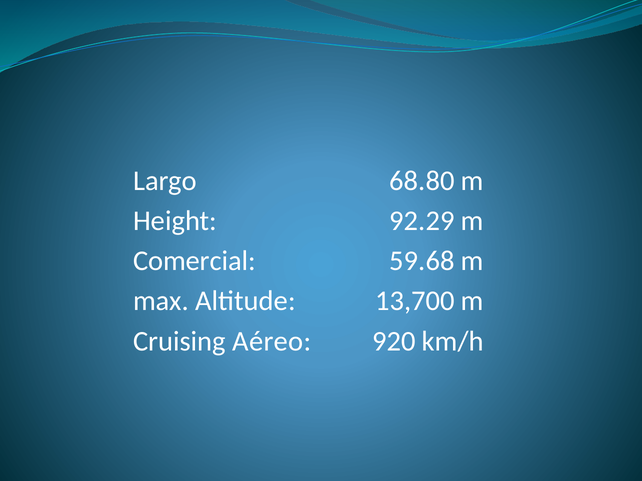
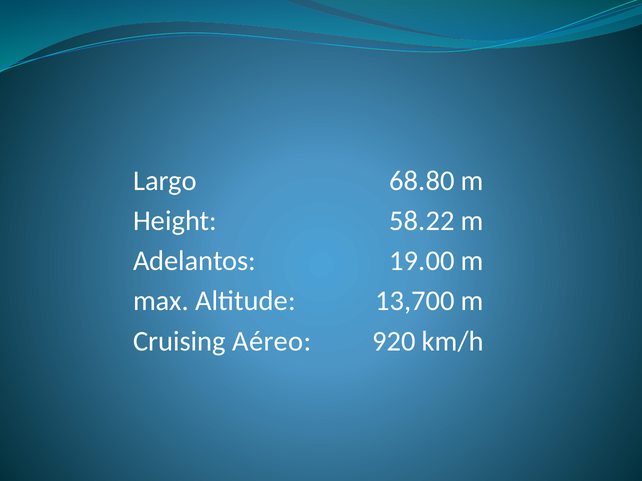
92.29: 92.29 -> 58.22 (422, 221)
Comercial: Comercial -> Adelantos (194, 261)
59.68: 59.68 -> 19.00 (422, 261)
